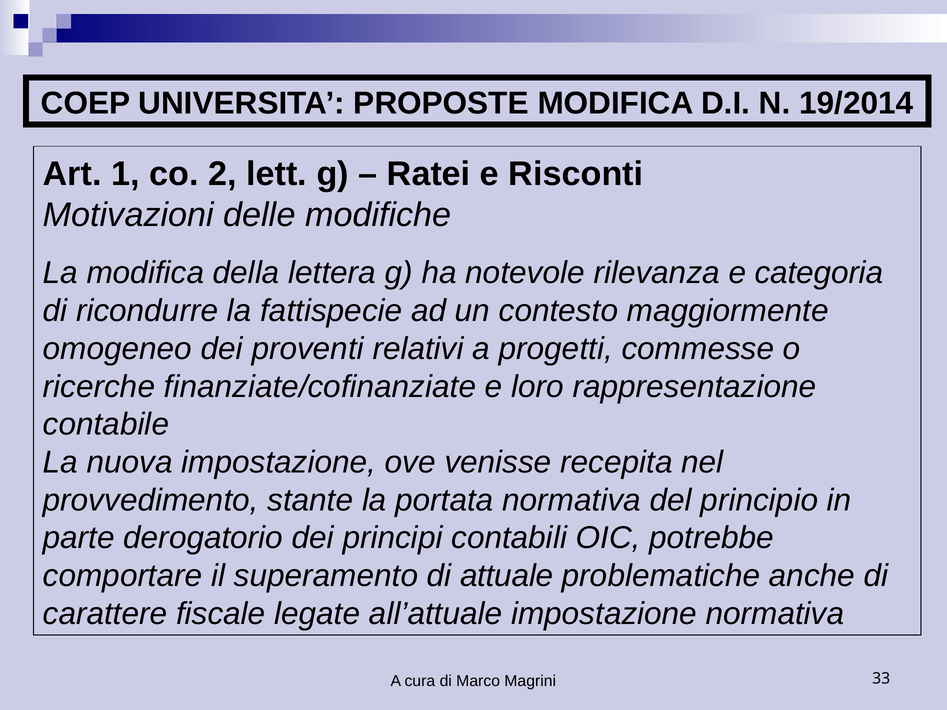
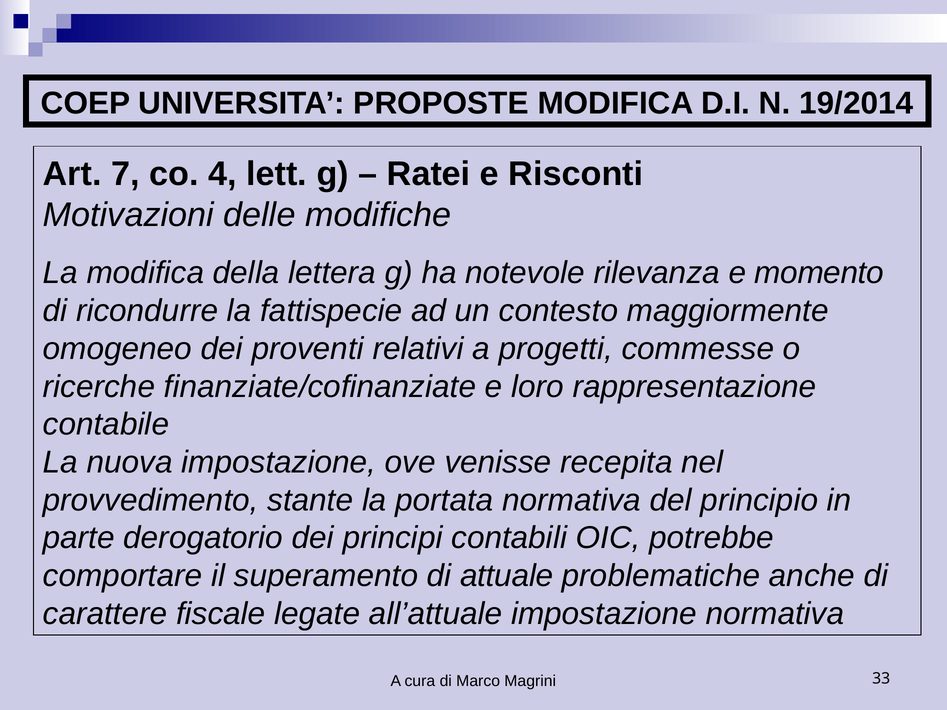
1: 1 -> 7 (125, 174)
2: 2 -> 4 (222, 174)
categoria: categoria -> momento (819, 273)
